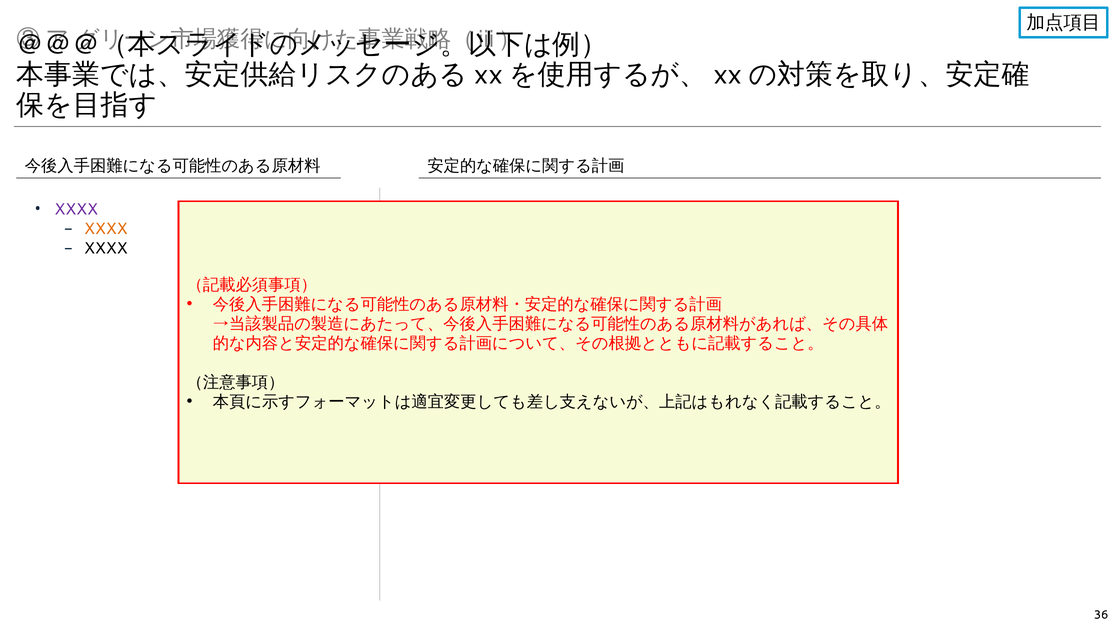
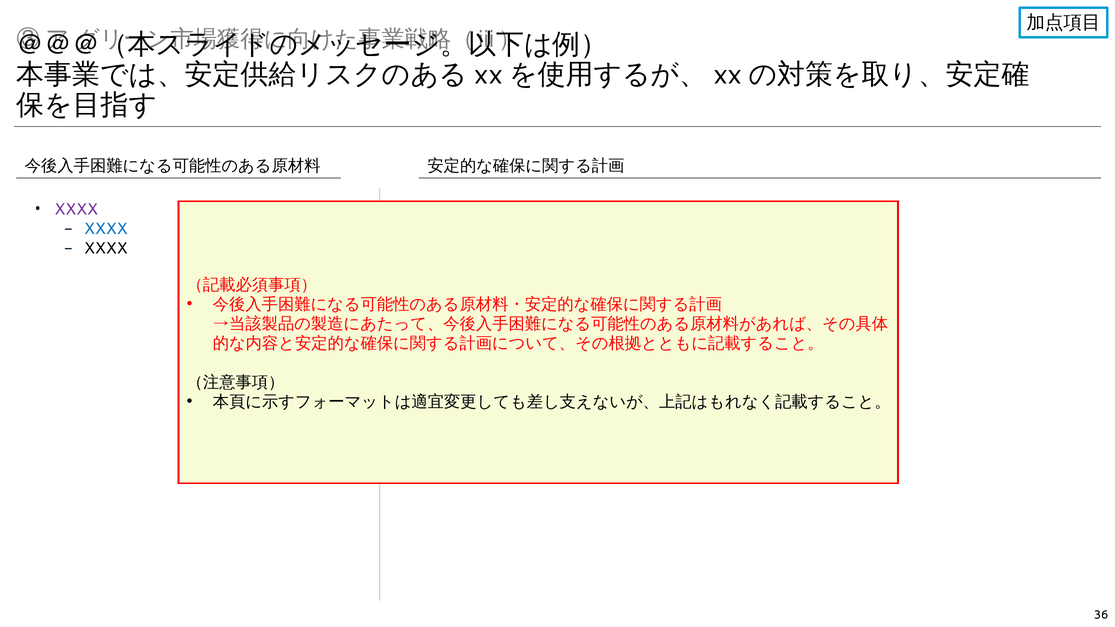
XXXX colour: orange -> blue (106, 229)
